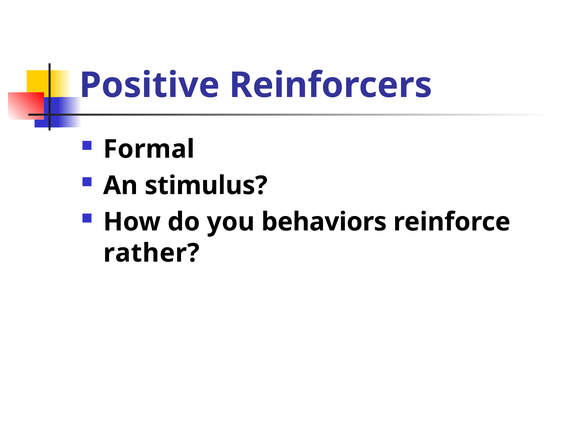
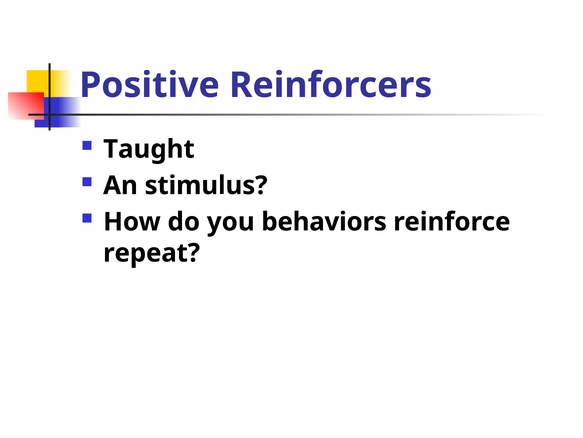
Formal: Formal -> Taught (149, 149)
rather: rather -> repeat (152, 253)
